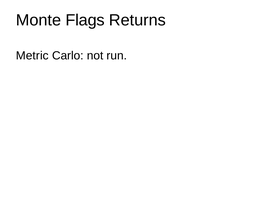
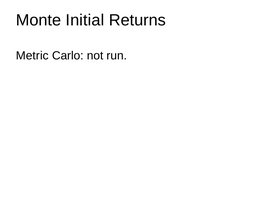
Flags: Flags -> Initial (85, 20)
